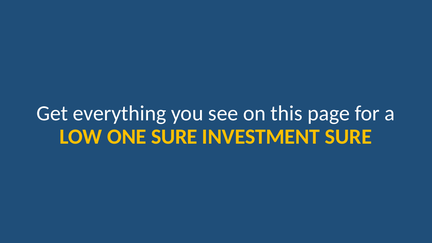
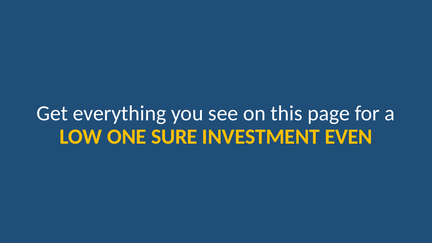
INVESTMENT SURE: SURE -> EVEN (349, 137)
